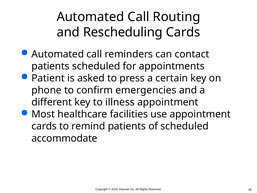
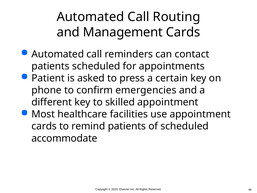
Rescheduling: Rescheduling -> Management (123, 32)
illness: illness -> skilled (120, 102)
